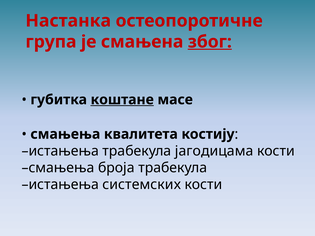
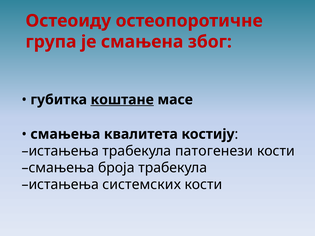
Настанка: Настанка -> Oстеоиду (68, 21)
због underline: present -> none (210, 42)
јагодицама: јагодицама -> патогенези (214, 151)
